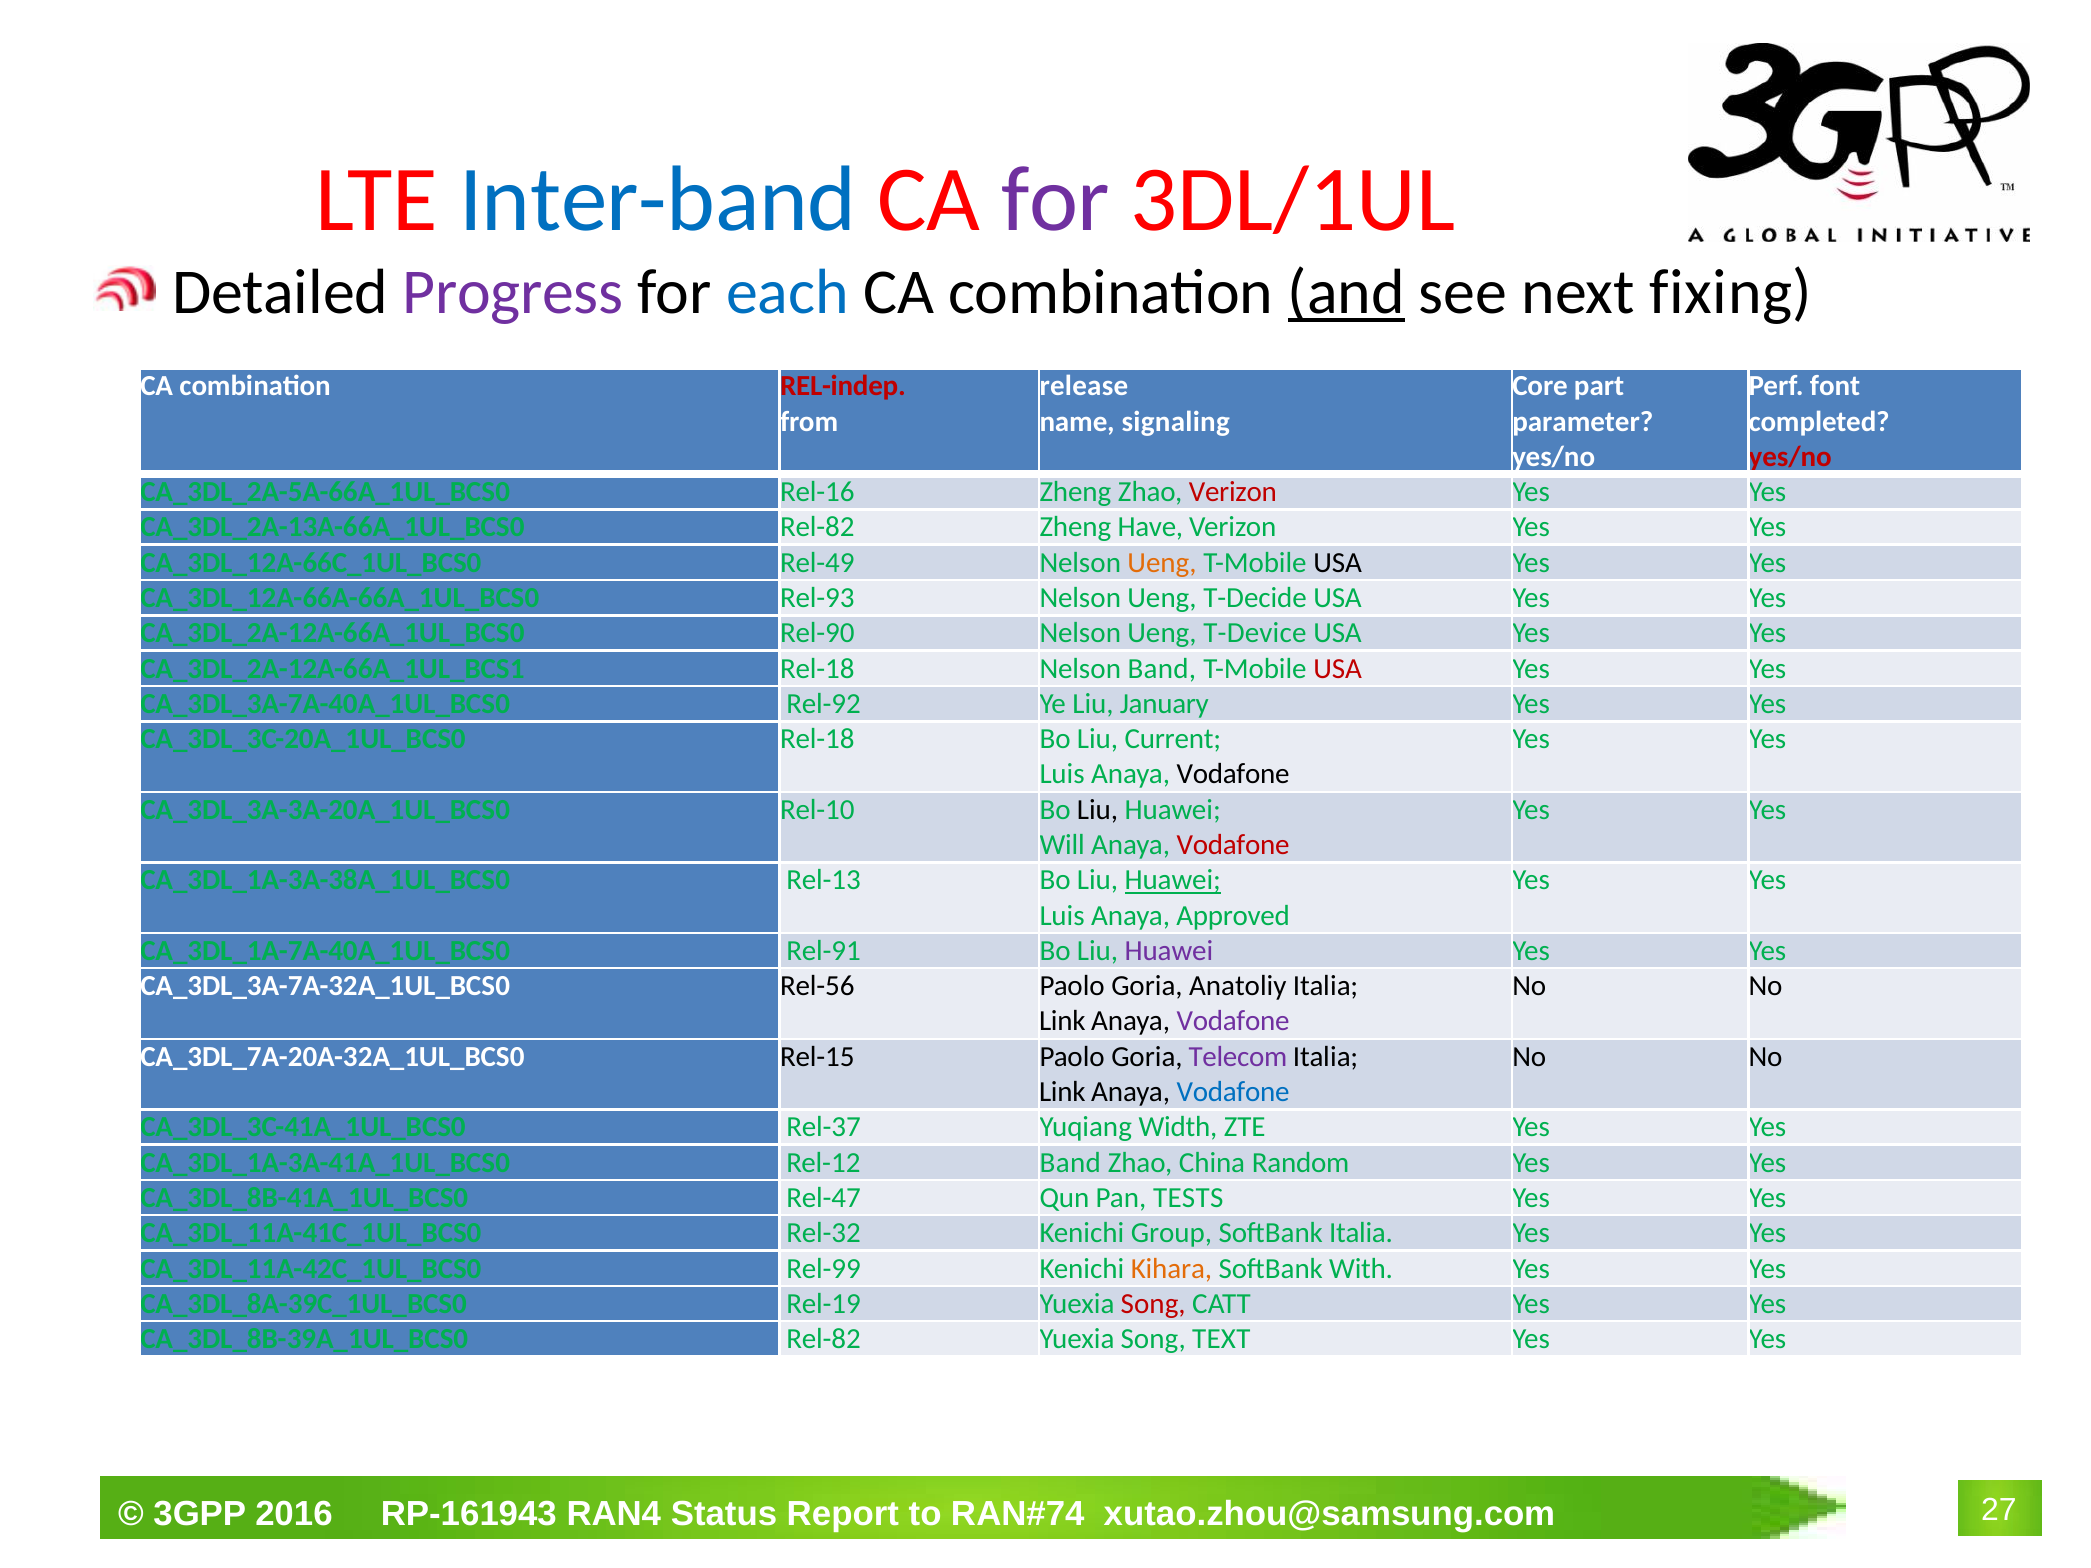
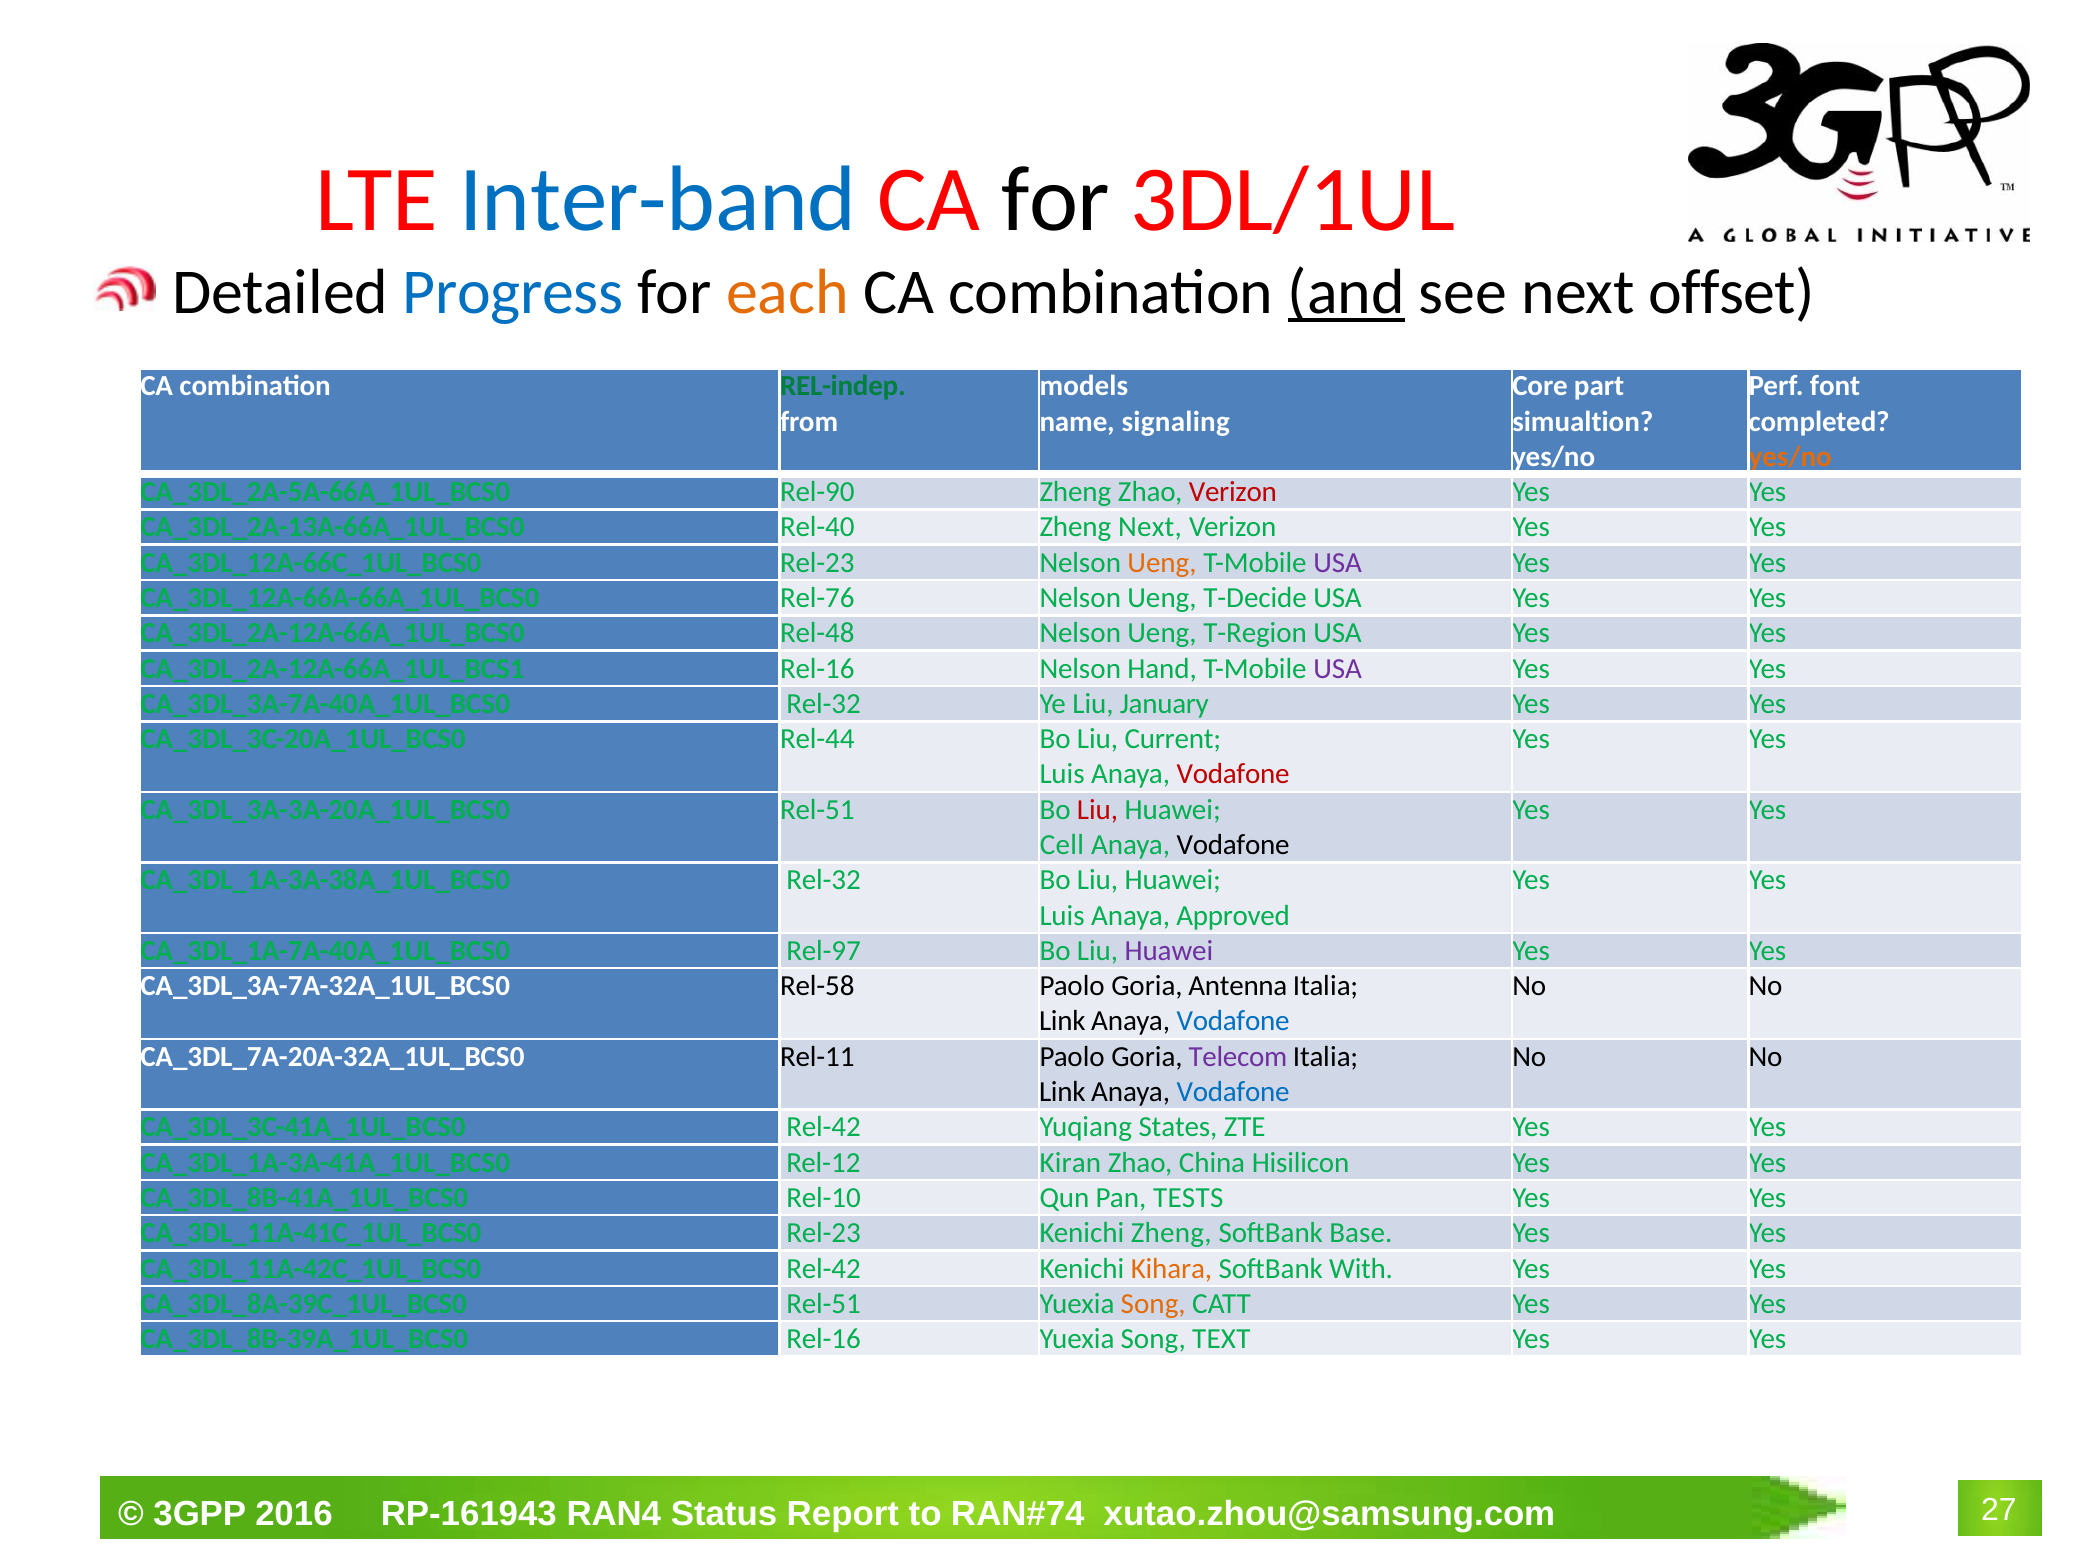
for colour: purple -> black (1056, 200)
Progress colour: purple -> blue (513, 293)
each colour: blue -> orange (787, 293)
fixing: fixing -> offset (1731, 293)
REL-indep colour: red -> green (843, 386)
release: release -> models (1084, 386)
parameter: parameter -> simualtion (1583, 422)
yes/no colour: red -> orange (1790, 457)
Rel-16: Rel-16 -> Rel-90 (817, 492)
Rel-82: Rel-82 -> Rel-40 (817, 527)
Zheng Have: Have -> Next (1150, 527)
Rel-49: Rel-49 -> Rel-23 (817, 563)
USA colour: black -> purple (1338, 563)
Rel-93: Rel-93 -> Rel-76 (817, 598)
Rel-90: Rel-90 -> Rel-48 (817, 633)
T-Device: T-Device -> T-Region (1255, 633)
Rel-18: Rel-18 -> Rel-16 (817, 669)
Nelson Band: Band -> Hand (1162, 669)
USA colour: red -> purple (1338, 669)
Rel-92: Rel-92 -> Rel-32 (823, 704)
Rel-18: Rel-18 -> Rel-44 (817, 739)
Vodafone colour: black -> red (1233, 775)
Rel-10: Rel-10 -> Rel-51 (817, 810)
Liu colour: black -> red (1098, 810)
Will: Will -> Cell (1062, 845)
Vodafone colour: red -> black (1233, 845)
Rel-13: Rel-13 -> Rel-32 (823, 880)
Huawei underline: present -> none (1173, 880)
Rel-91: Rel-91 -> Rel-97 (823, 951)
Rel-56: Rel-56 -> Rel-58 (817, 986)
Anatoliy: Anatoliy -> Antenna (1238, 986)
Vodafone colour: purple -> blue (1233, 1022)
Rel-15: Rel-15 -> Rel-11 (817, 1057)
Rel-37: Rel-37 -> Rel-42 (823, 1127)
Width: Width -> States (1178, 1127)
Rel-12 Band: Band -> Kiran (1070, 1163)
Random: Random -> Hisilicon (1301, 1163)
Rel-47: Rel-47 -> Rel-10 (823, 1198)
Rel-32: Rel-32 -> Rel-23 (823, 1233)
Kenichi Group: Group -> Zheng (1171, 1233)
SoftBank Italia: Italia -> Base (1361, 1233)
Rel-99: Rel-99 -> Rel-42 (823, 1269)
Rel-19: Rel-19 -> Rel-51 (823, 1304)
Song colour: red -> orange (1153, 1304)
Rel-82: Rel-82 -> Rel-16 (823, 1339)
